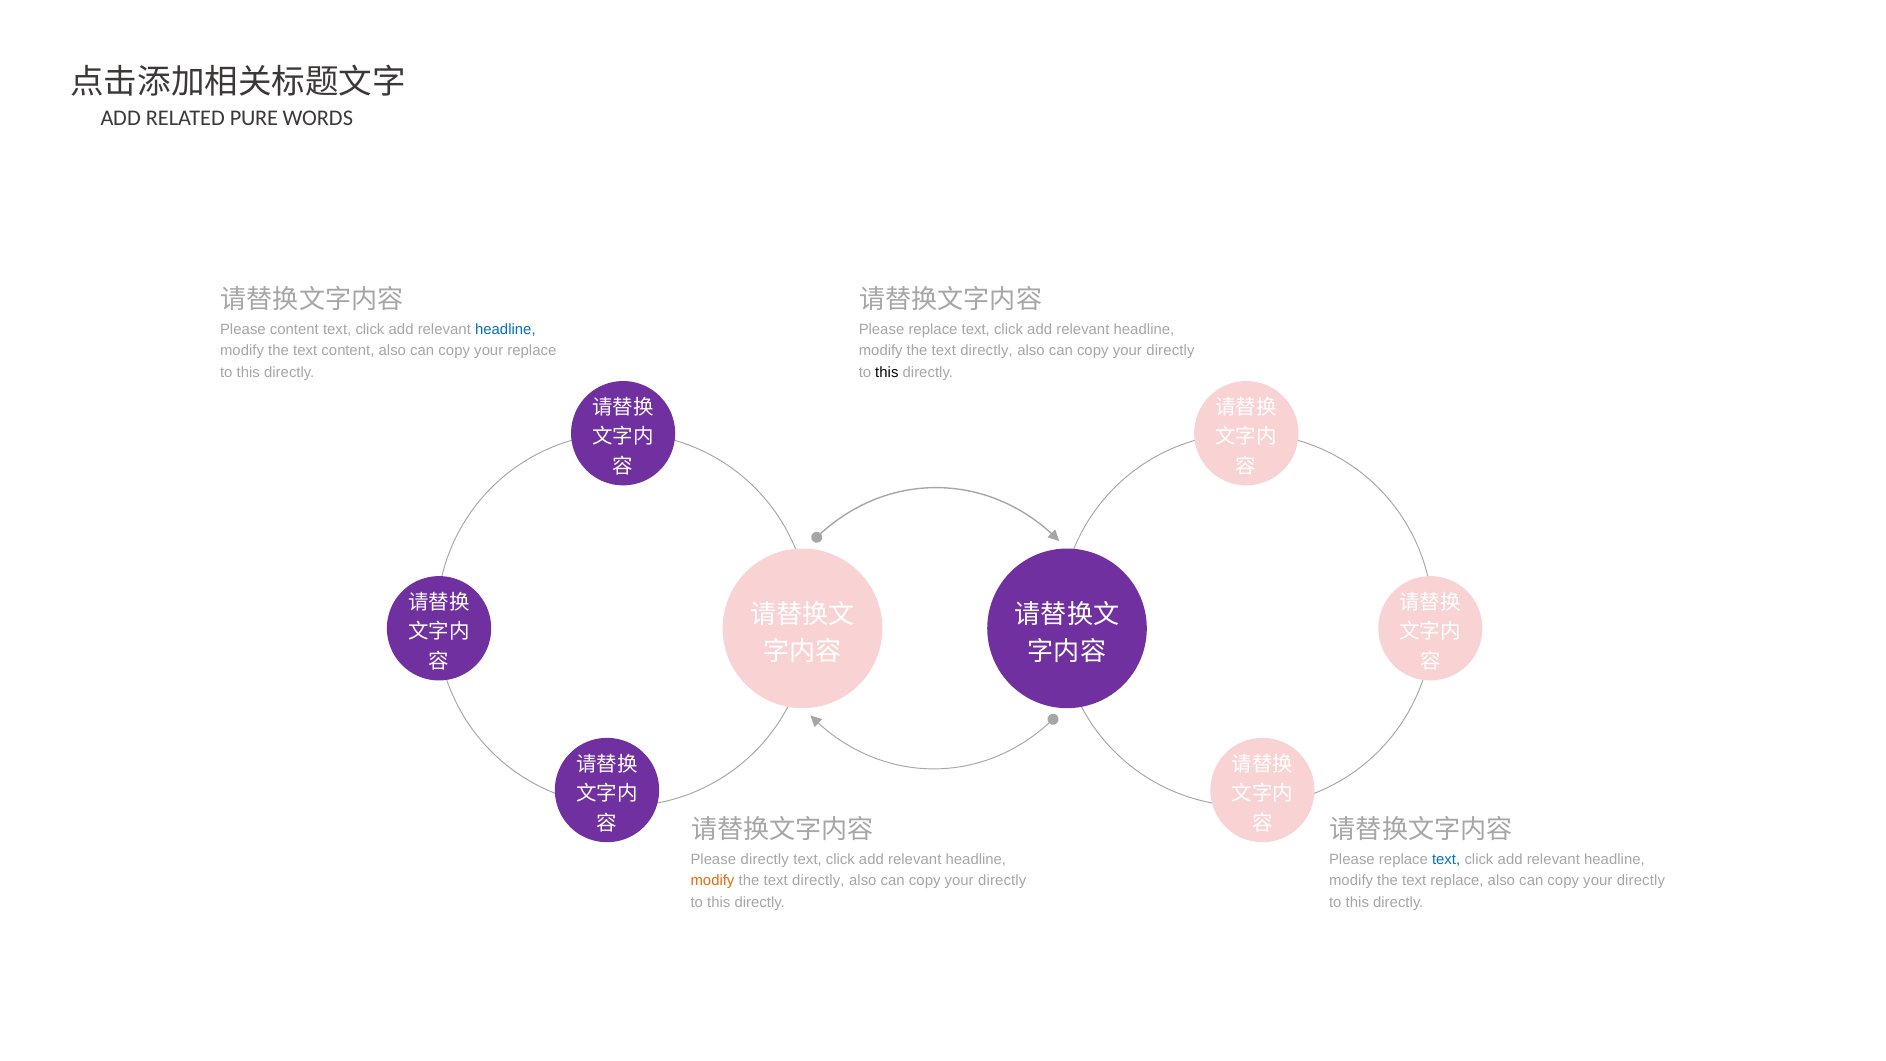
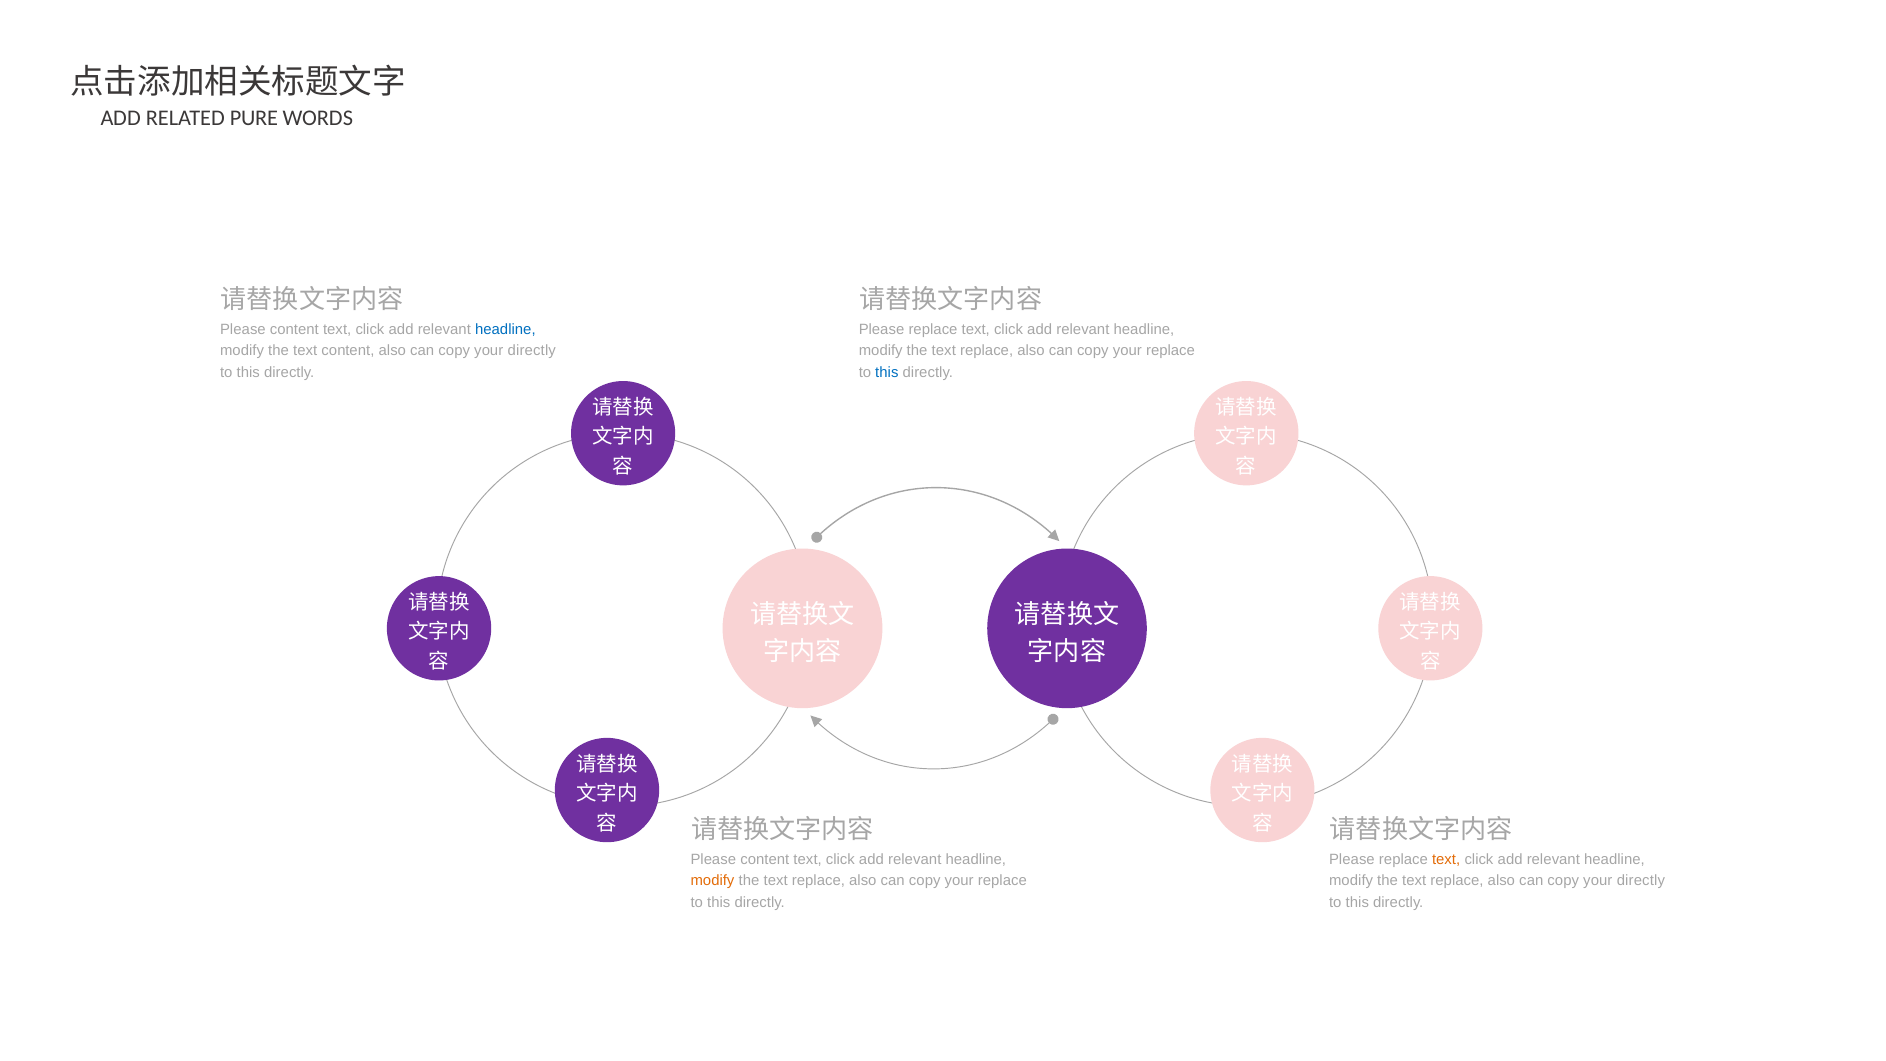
replace: replace -> directly (532, 351)
directly: directly -> replace (987, 351)
directly: directly -> replace (1171, 351)
this colour: black -> blue (887, 372)
directly: directly -> content (765, 859)
text colour: blue -> orange (1446, 859)
directly: directly -> replace (818, 881)
directly: directly -> replace (1002, 881)
